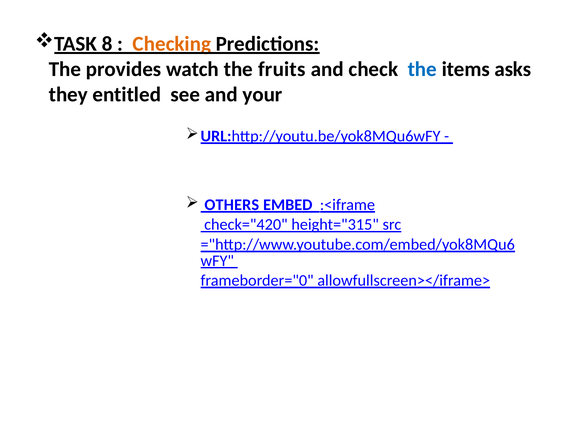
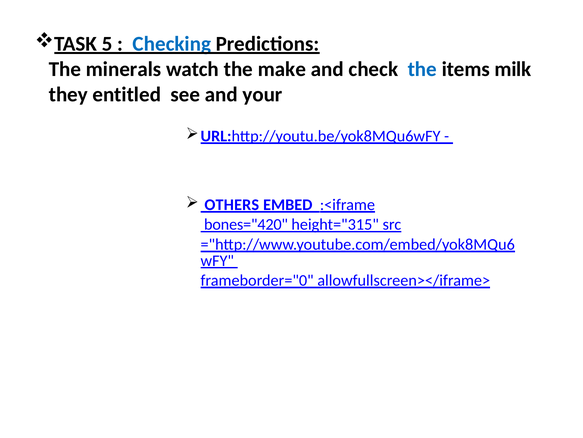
8: 8 -> 5 (107, 44)
Checking colour: orange -> blue (172, 44)
provides: provides -> minerals (124, 69)
fruits: fruits -> make (282, 69)
asks: asks -> milk (513, 69)
check="420: check="420 -> bones="420 (246, 224)
